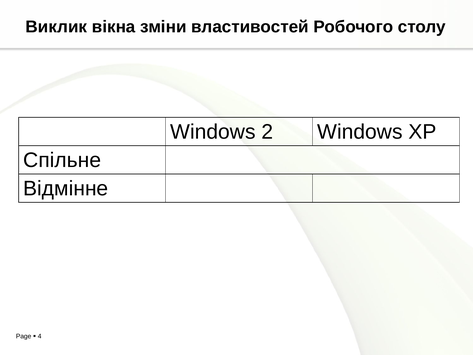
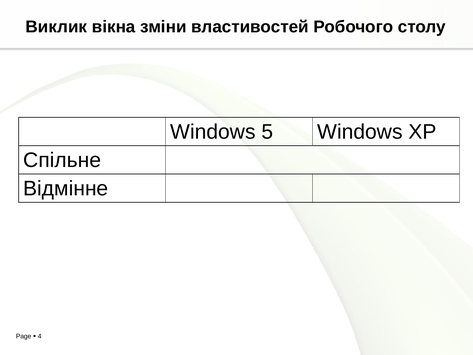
2: 2 -> 5 (267, 132)
